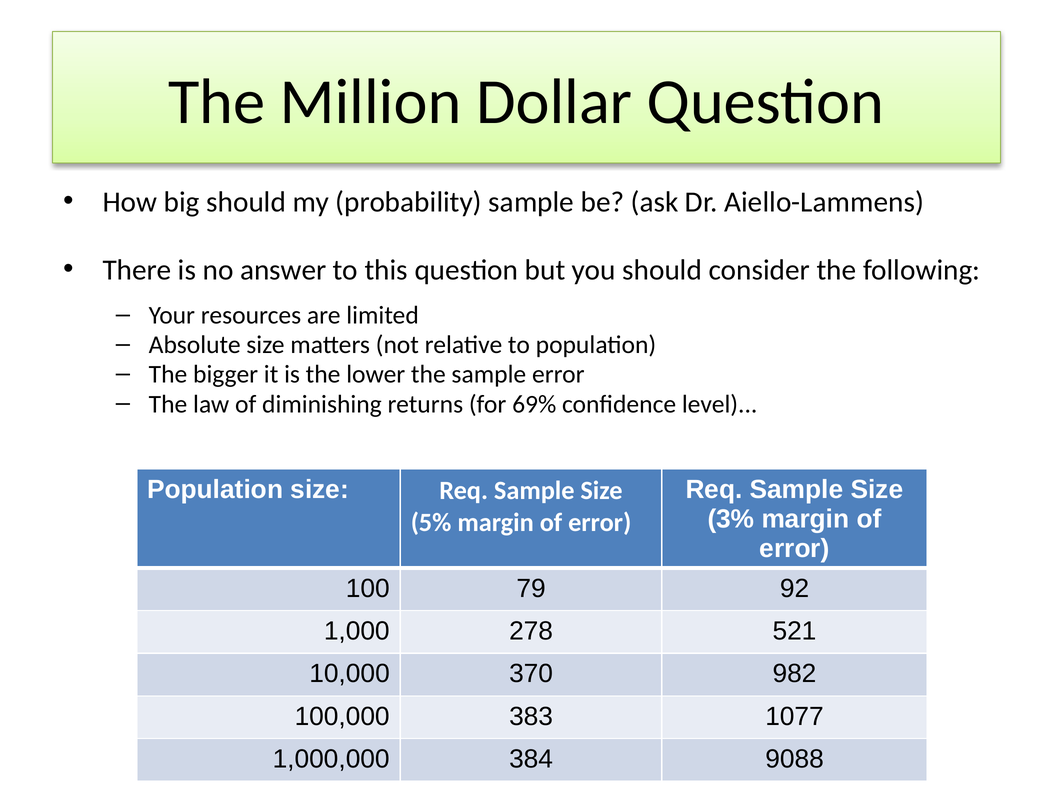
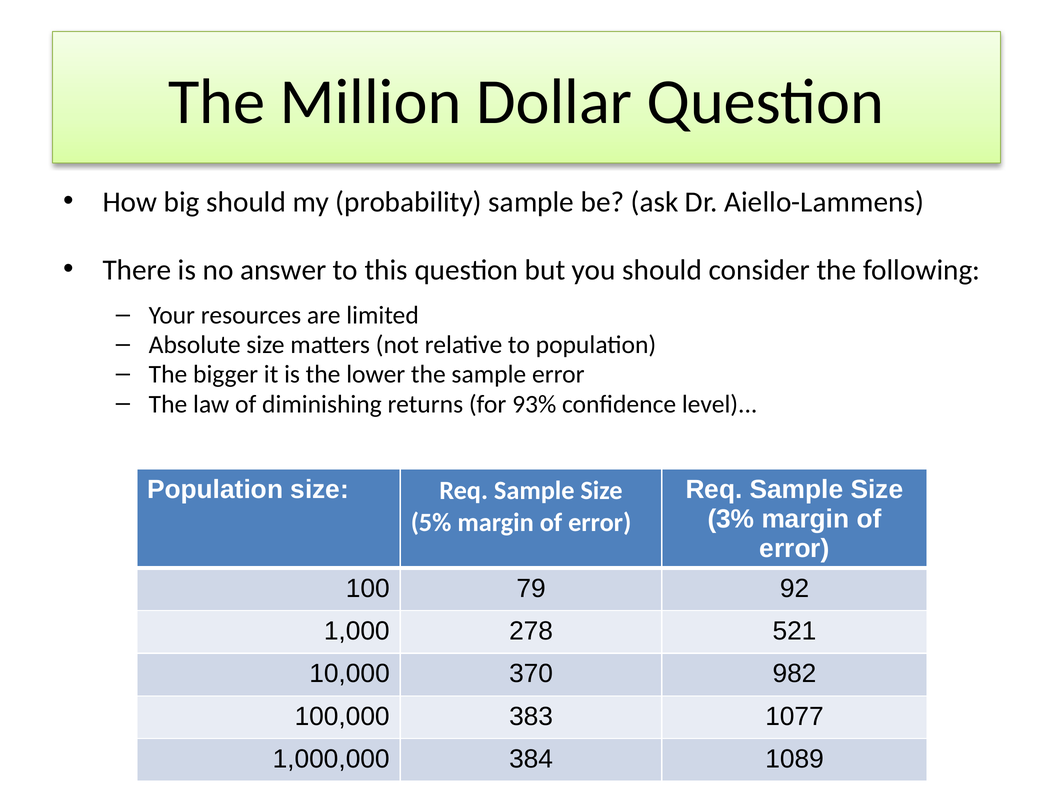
69%: 69% -> 93% (534, 404)
9088: 9088 -> 1089 (795, 760)
